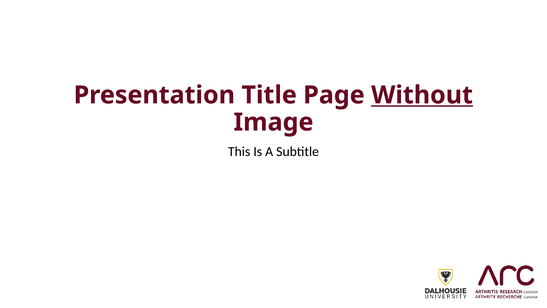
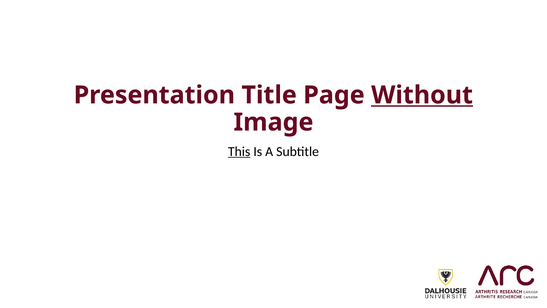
This underline: none -> present (239, 151)
